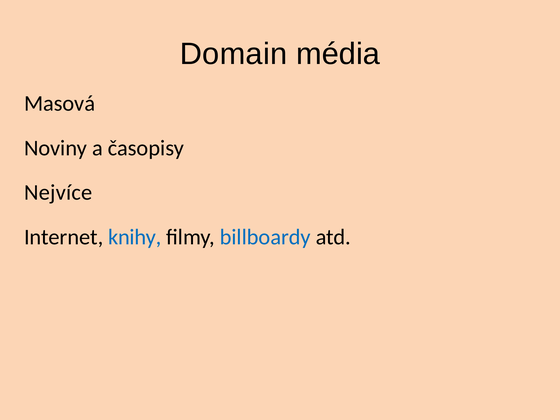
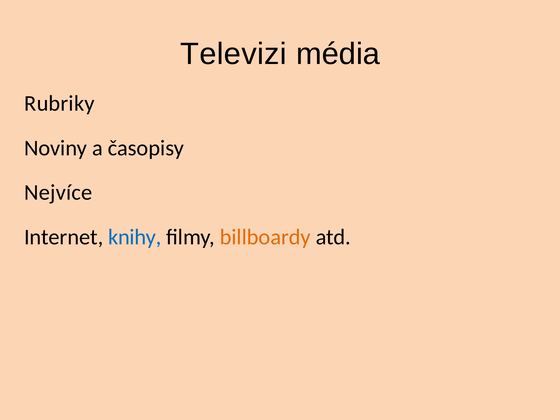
Domain: Domain -> Televizi (233, 54)
Masová: Masová -> Rubriky (59, 104)
billboardy colour: blue -> orange (265, 237)
